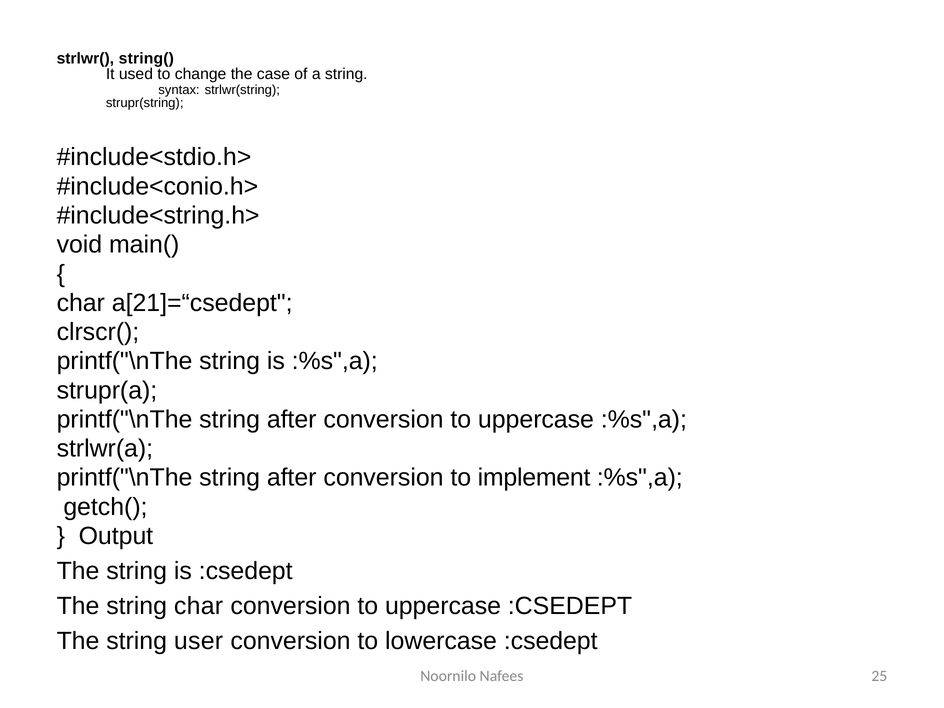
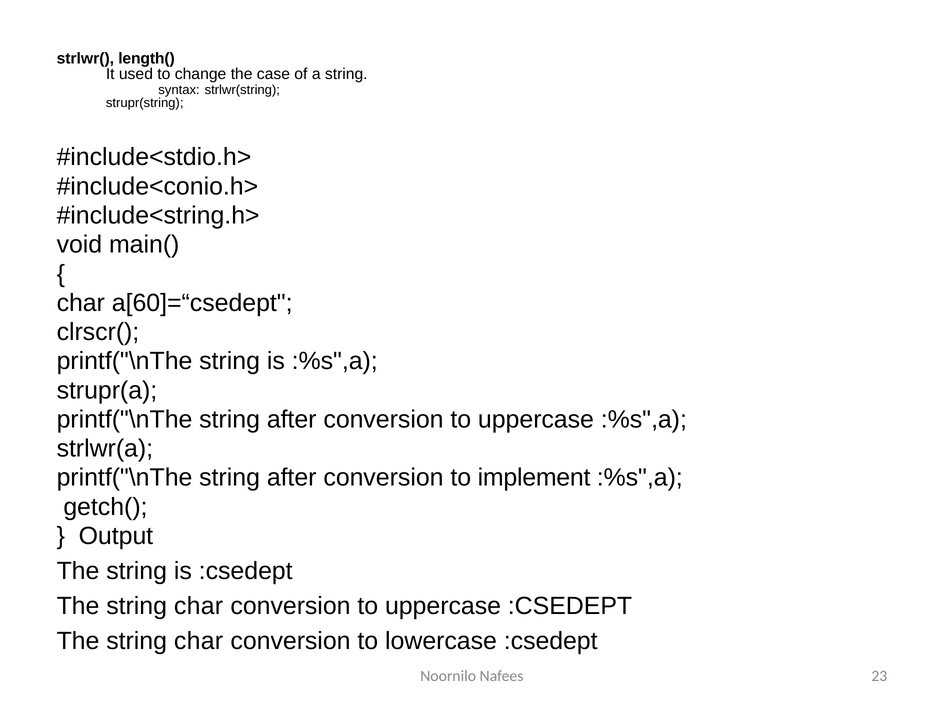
string(: string( -> length( (147, 59)
a[21]=“csedept: a[21]=“csedept -> a[60]=“csedept (202, 303)
user: user -> char (199, 641)
25: 25 -> 23 (879, 676)
